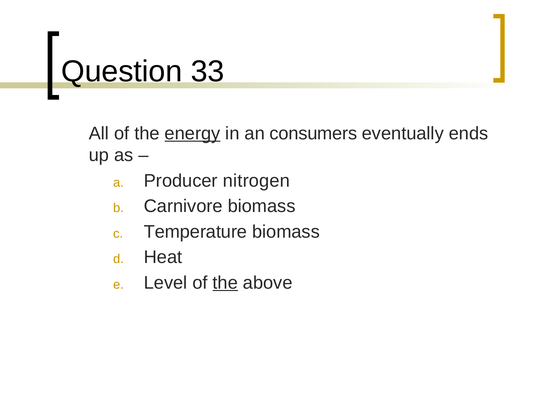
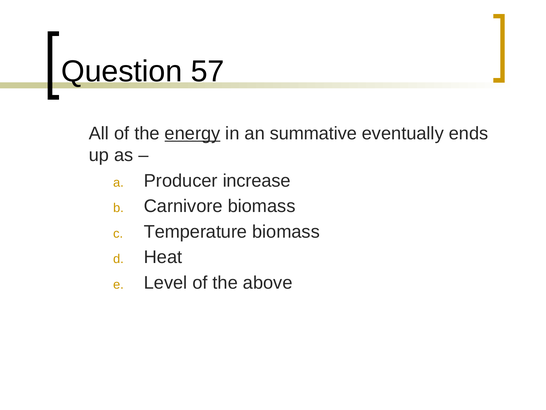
33: 33 -> 57 (208, 71)
consumers: consumers -> summative (313, 133)
nitrogen: nitrogen -> increase (257, 181)
the underline: present -> none (225, 282)
